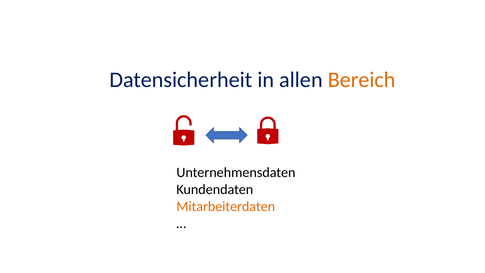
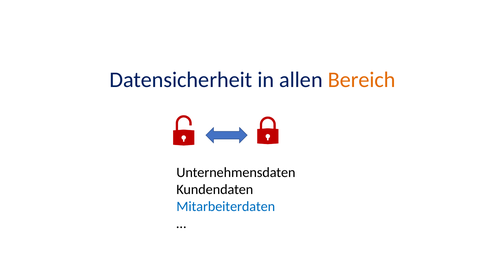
Mitarbeiterdaten colour: orange -> blue (226, 206)
